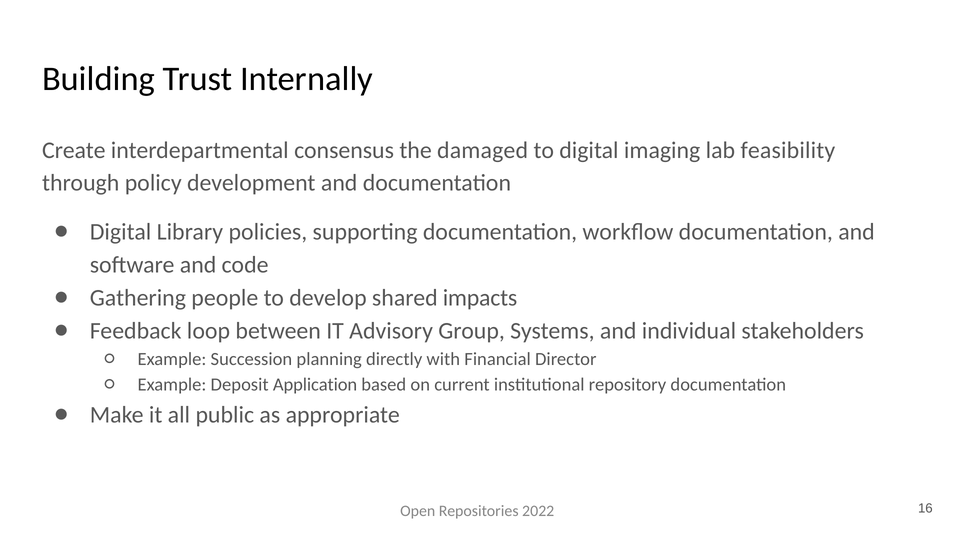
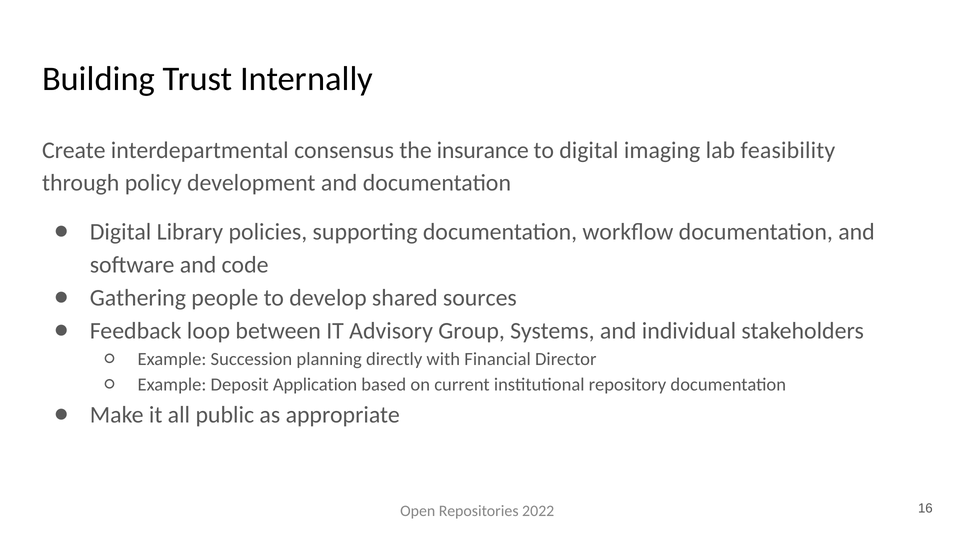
damaged: damaged -> insurance (483, 150)
impacts: impacts -> sources (480, 298)
